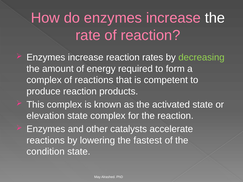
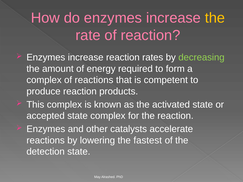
the colour: white -> yellow (215, 18)
elevation: elevation -> accepted (46, 116)
condition: condition -> detection (46, 152)
